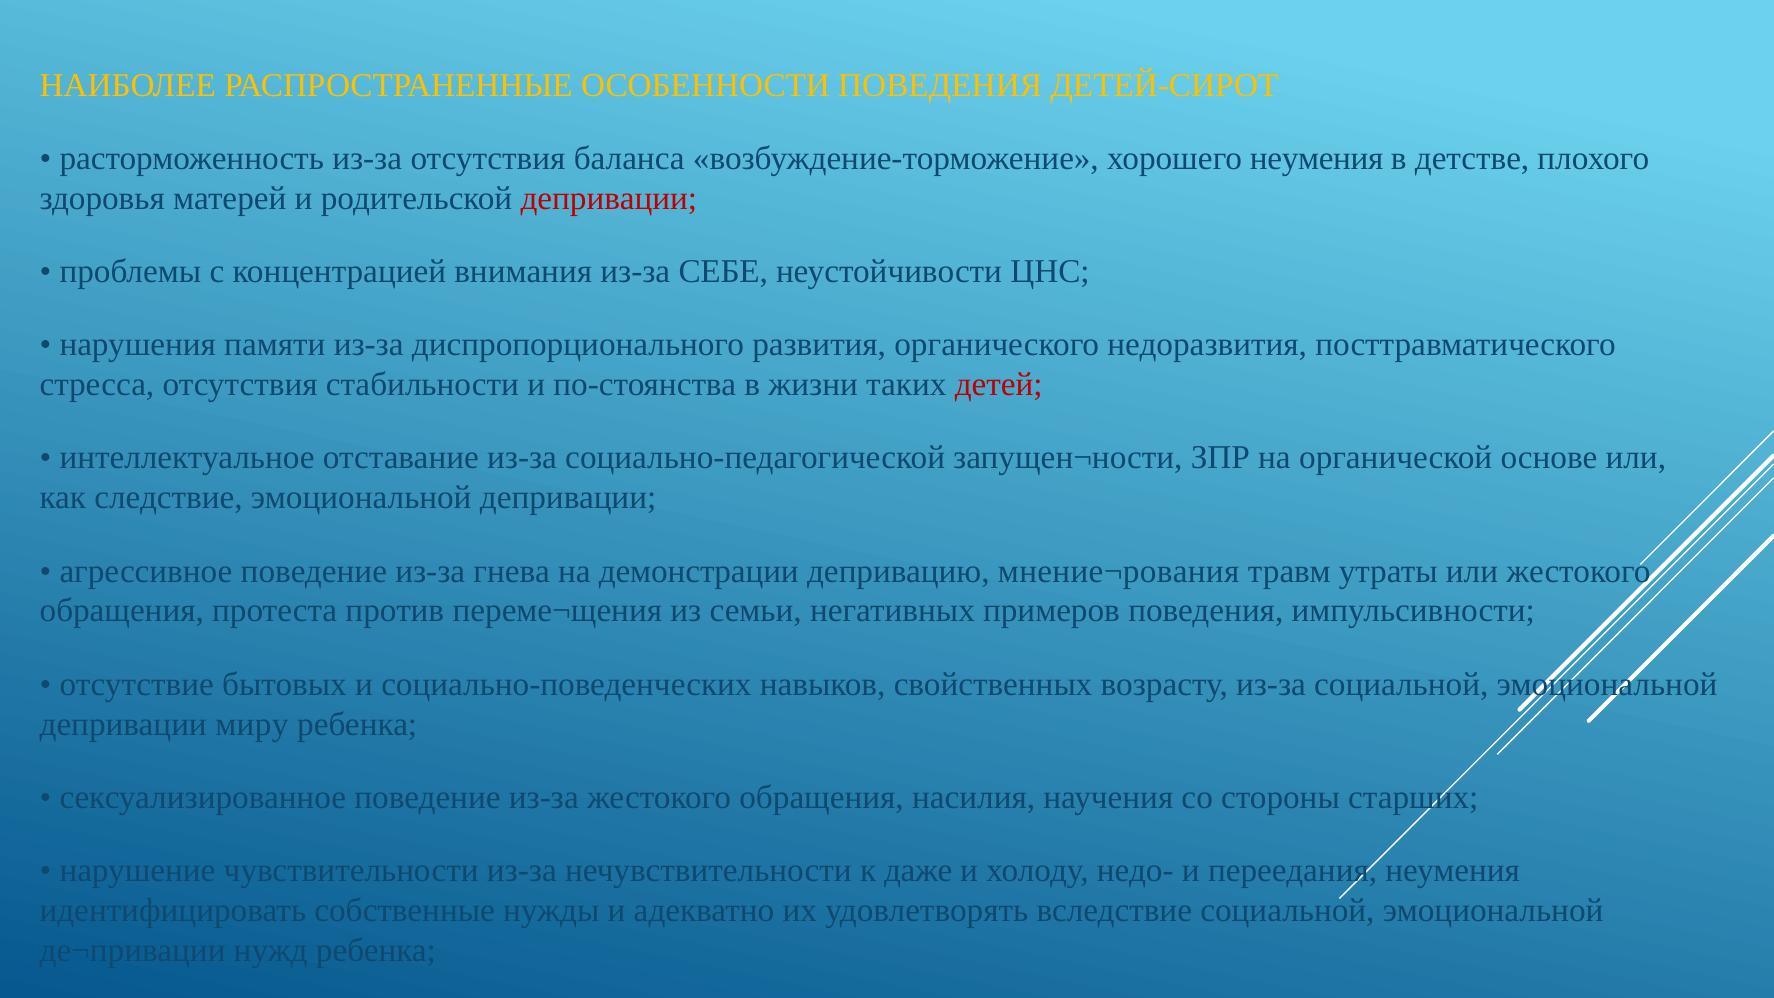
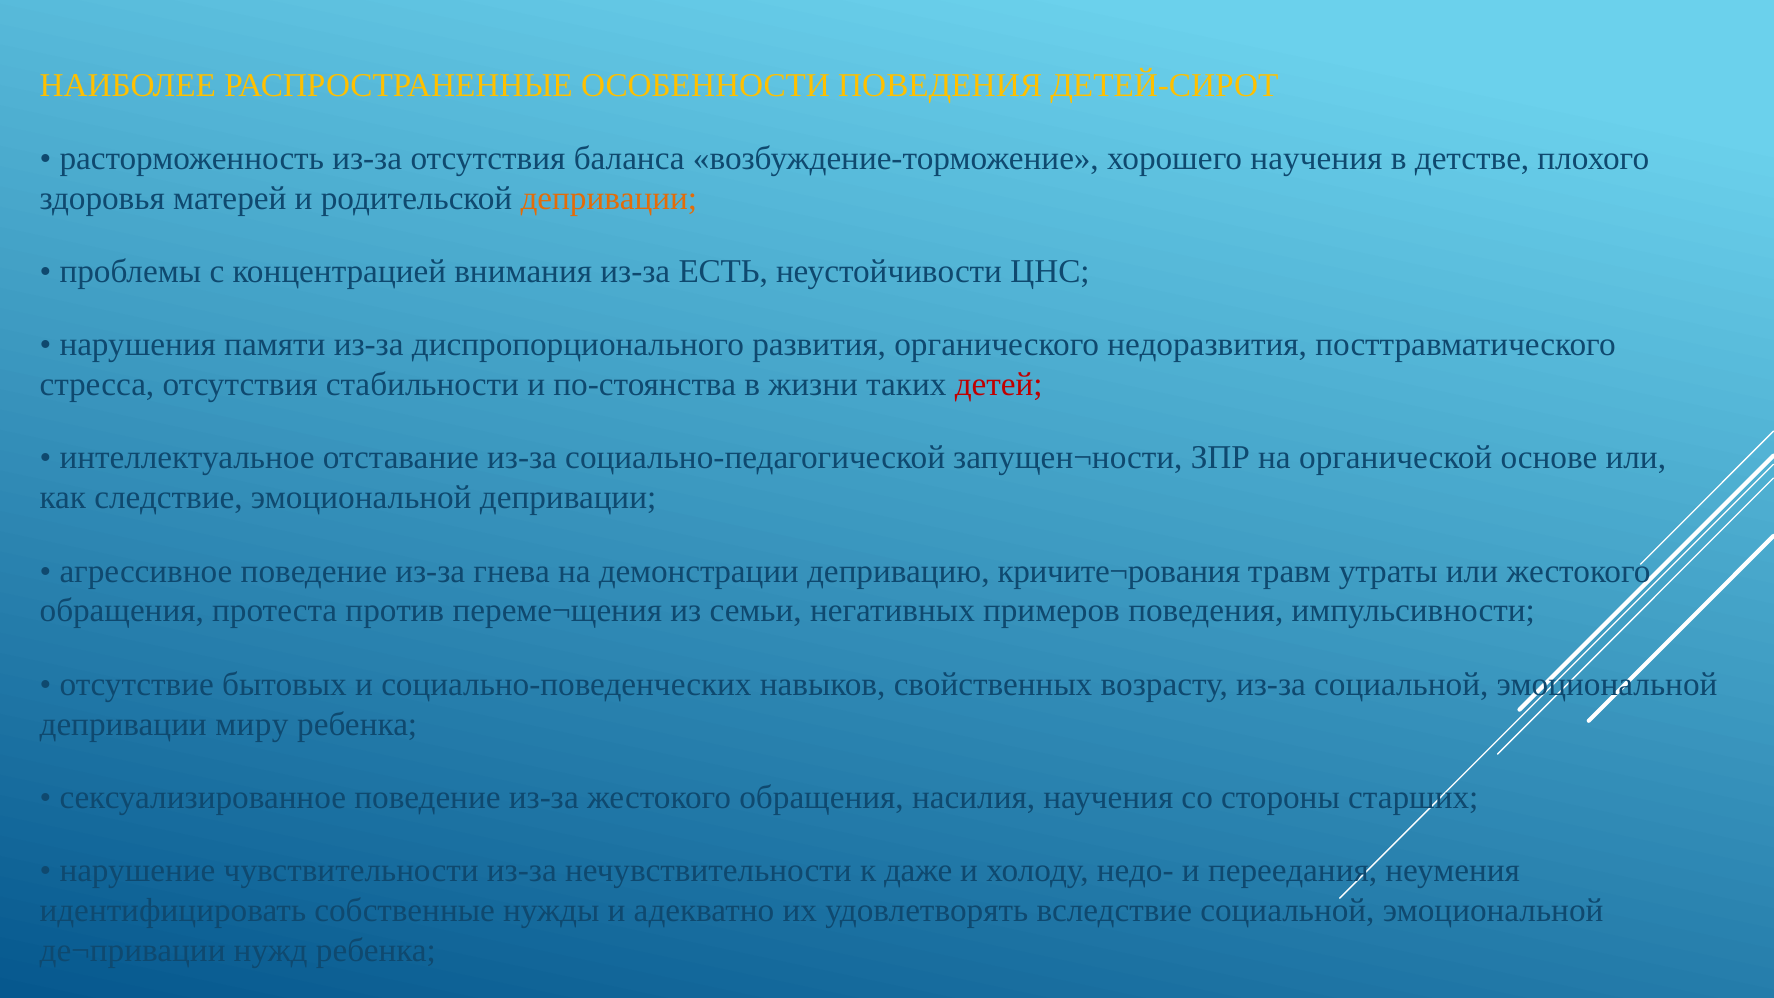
хорошего неумения: неумения -> научения (1316, 159)
депривации colour: red -> orange (609, 198)
СЕБЕ: СЕБЕ -> ЕСТЬ (723, 272)
мнение¬рования: мнение¬рования -> кричите¬рования (1119, 571)
